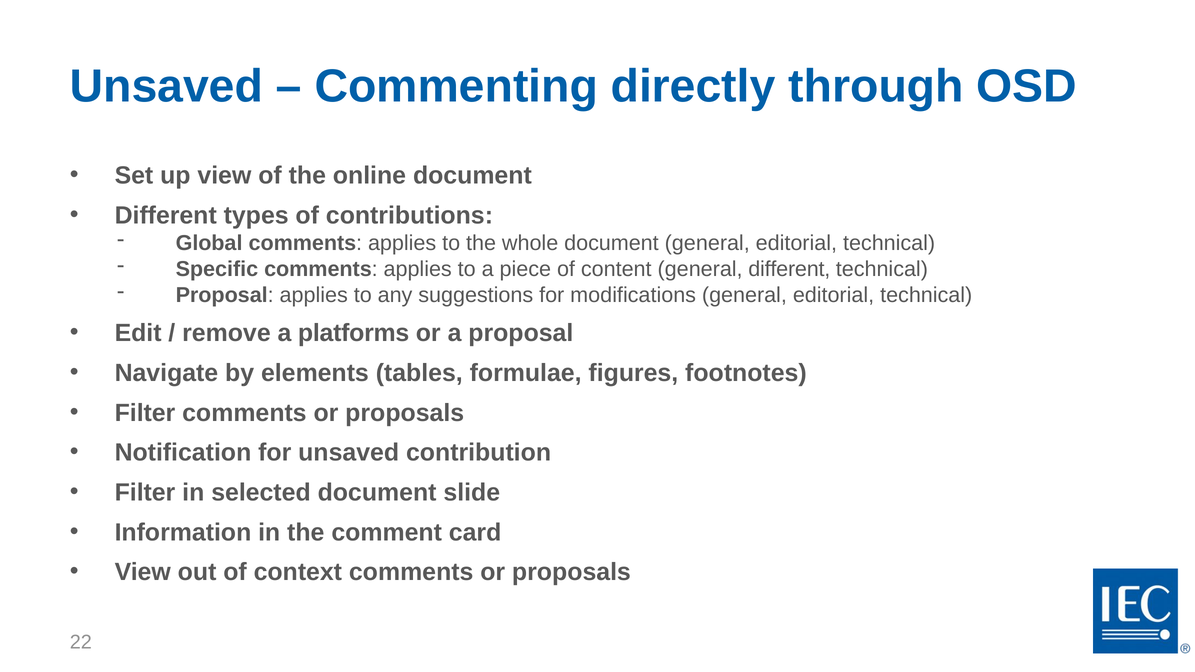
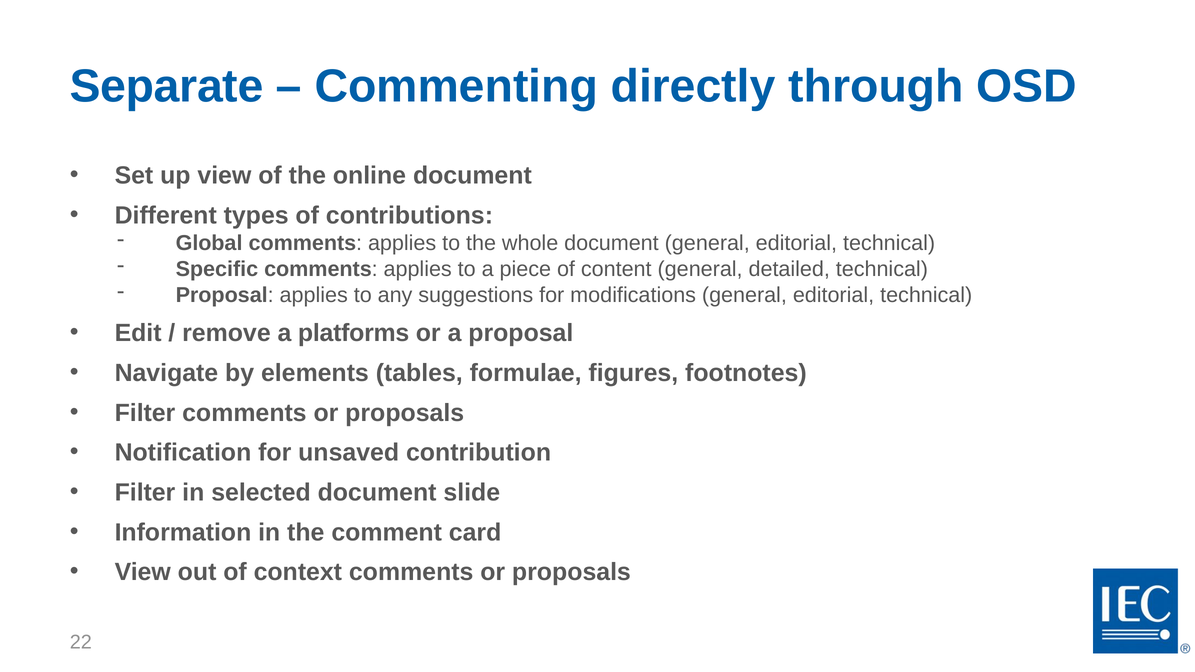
Unsaved: Unsaved -> Separate (167, 87)
general different: different -> detailed (789, 269)
